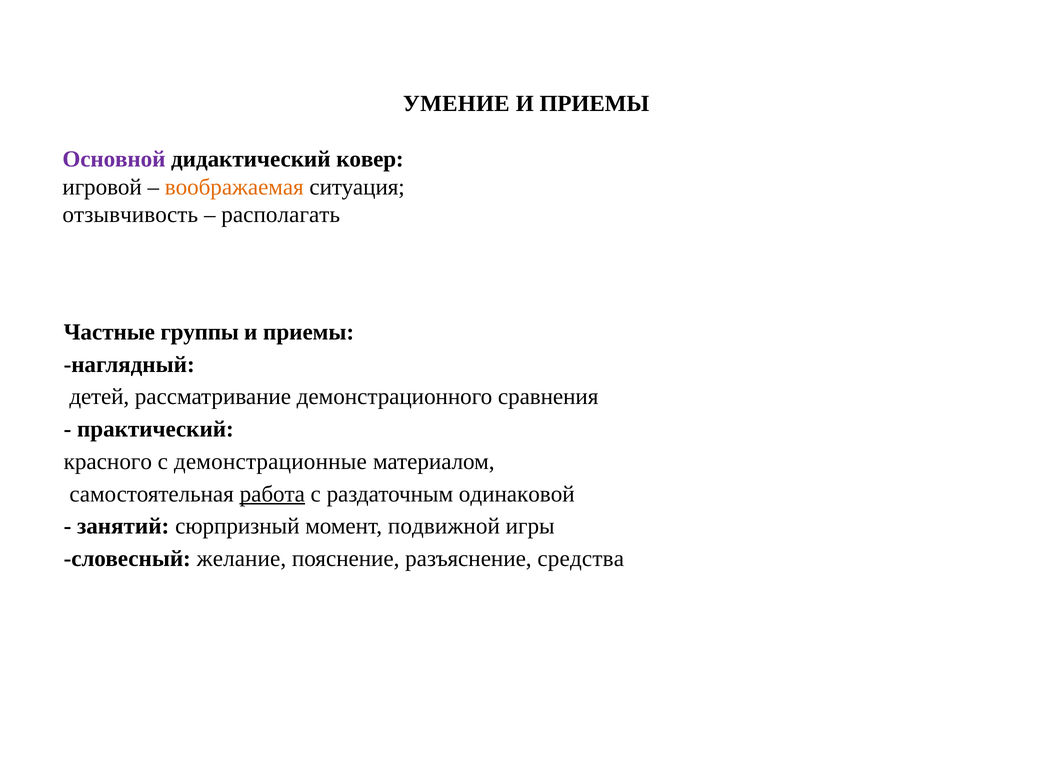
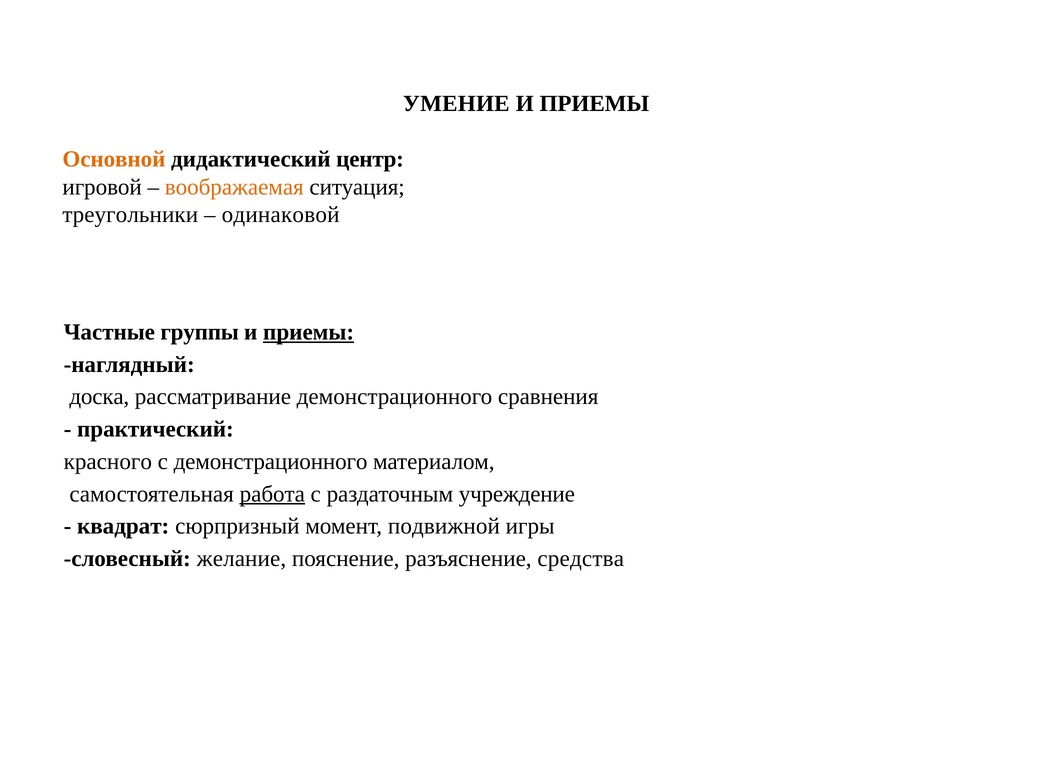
Основной colour: purple -> orange (114, 159)
ковер: ковер -> центр (370, 159)
отзывчивость: отзывчивость -> треугольники (130, 215)
располагать: располагать -> одинаковой (281, 215)
приемы underline: none -> present (309, 332)
детей: детей -> доска (99, 397)
с демонстрационные: демонстрационные -> демонстрационного (271, 461)
одинаковой: одинаковой -> учреждение (517, 494)
занятий: занятий -> квадрат (123, 526)
